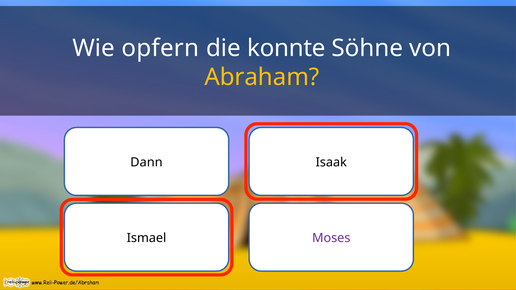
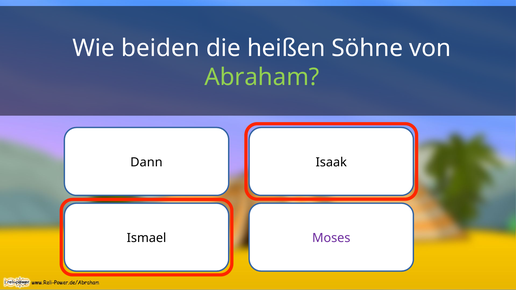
opfern: opfern -> beiden (160, 48)
konnte: konnte -> heißen (286, 48)
Abraham colour: yellow -> light green (262, 77)
